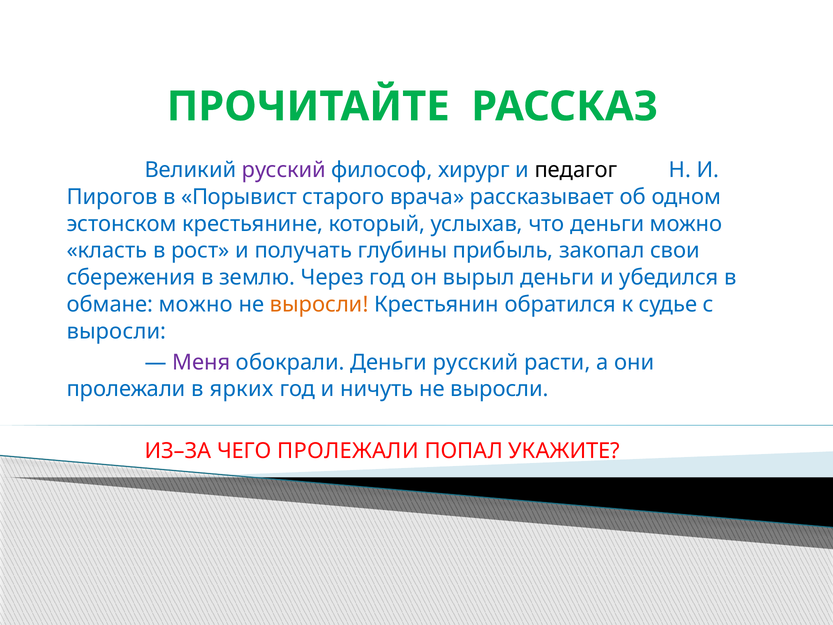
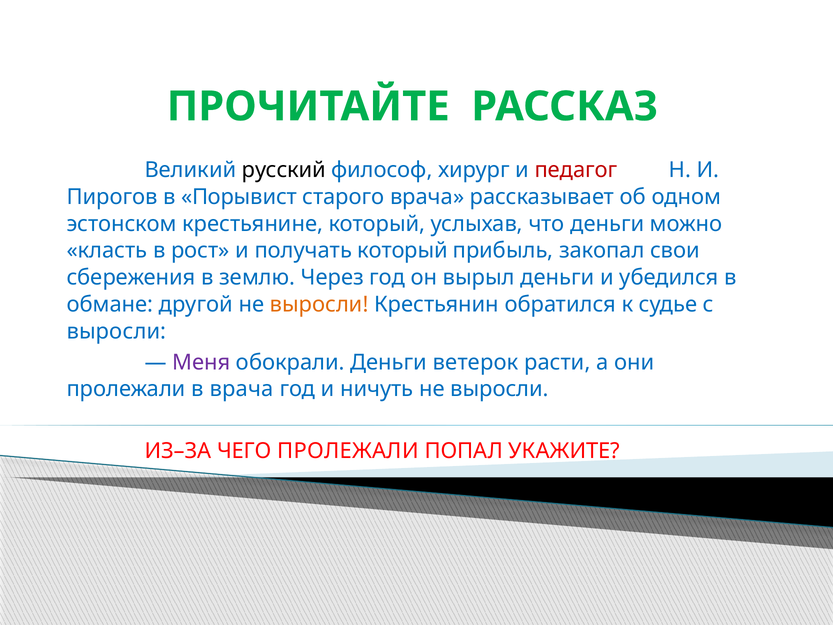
русский colour: purple -> black (284, 170)
педагог colour: black -> red (576, 170)
получать глубины: глубины -> который (403, 251)
обмане можно: можно -> другой (196, 304)
Деньги русский: русский -> ветерок (476, 362)
в ярких: ярких -> врача (242, 389)
